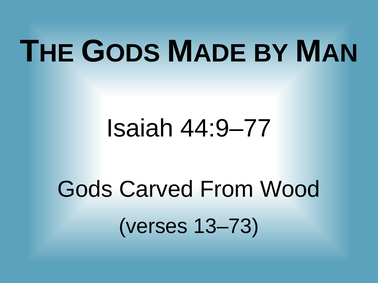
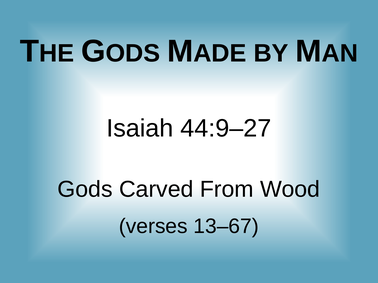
44:9–77: 44:9–77 -> 44:9–27 (226, 129)
13–73: 13–73 -> 13–67 (226, 227)
